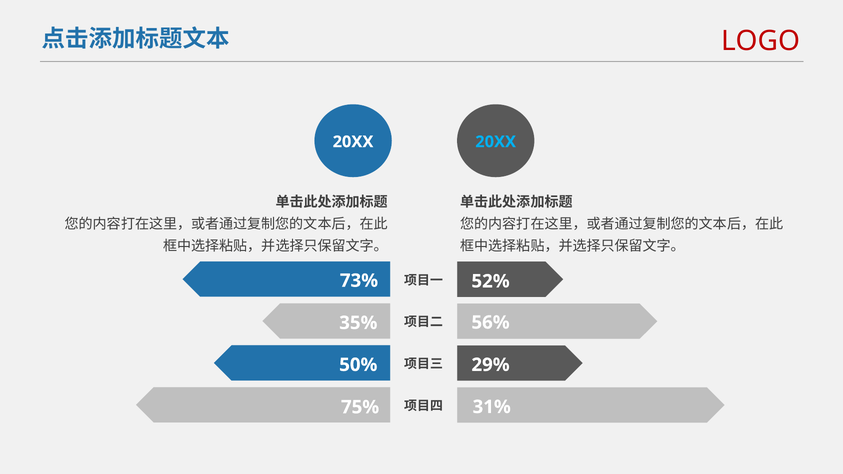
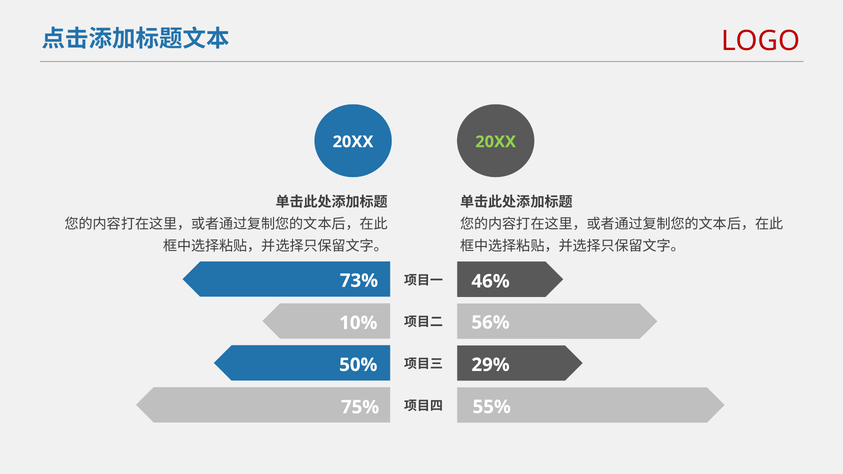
20XX colour: light blue -> light green (496, 142)
52%: 52% -> 46% (491, 281)
35%: 35% -> 10% (358, 323)
31%: 31% -> 55% (492, 407)
